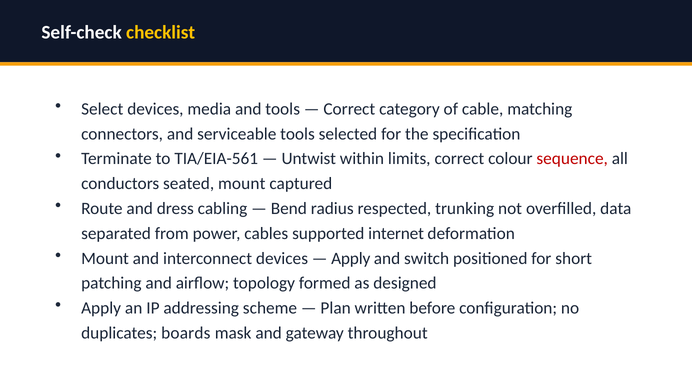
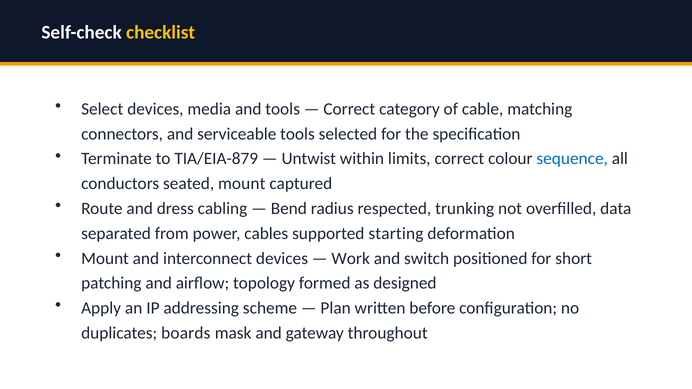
TIA/EIA-561: TIA/EIA-561 -> TIA/EIA-879 (216, 159)
sequence colour: red -> blue (572, 159)
internet: internet -> starting (396, 234)
Apply: Apply -> Work (351, 258)
